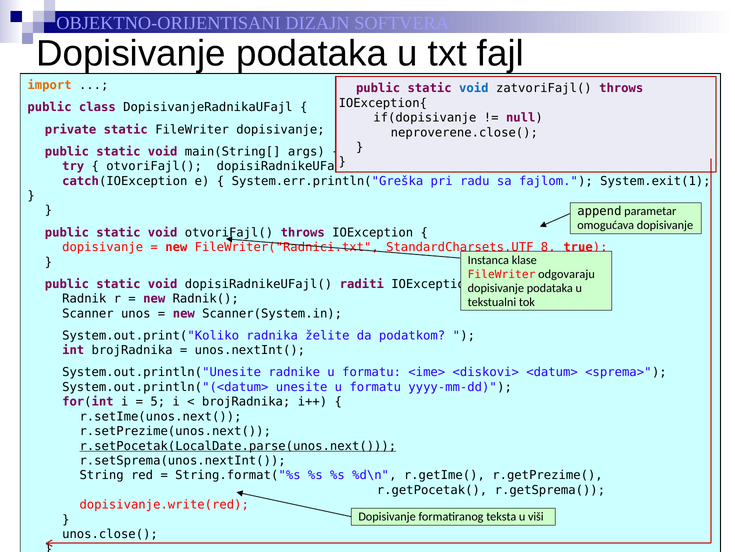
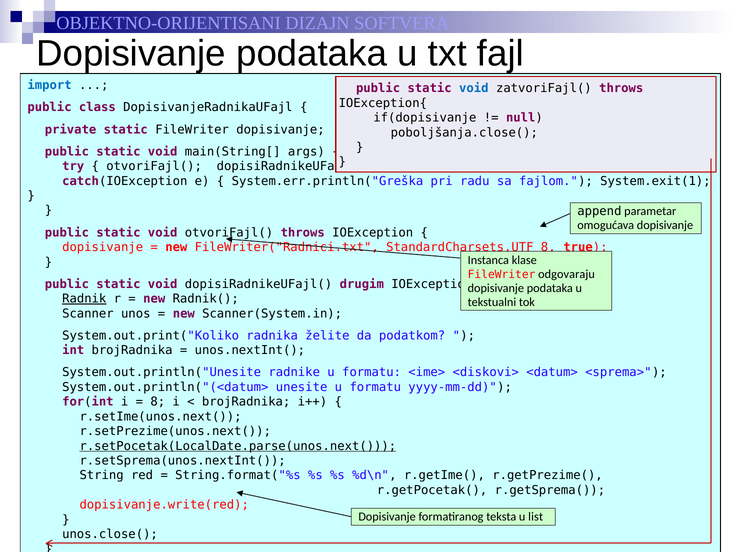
import colour: orange -> blue (50, 85)
neproverene.close(: neproverene.close( -> poboljšanja.close( (464, 132)
raditi: raditi -> drugim (362, 284)
Radnik underline: none -> present (84, 298)
5: 5 -> 8 (158, 401)
viši: viši -> list (536, 516)
